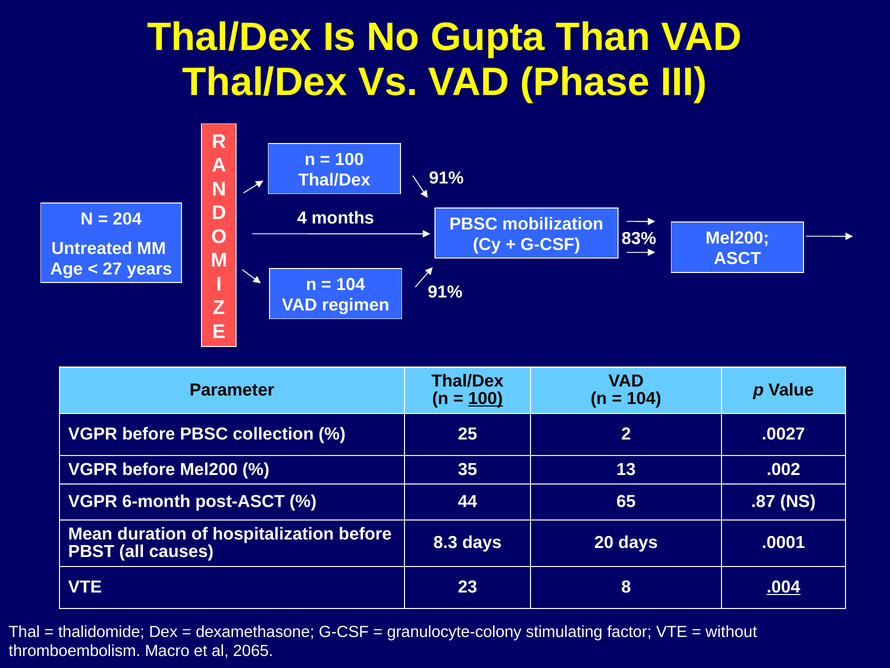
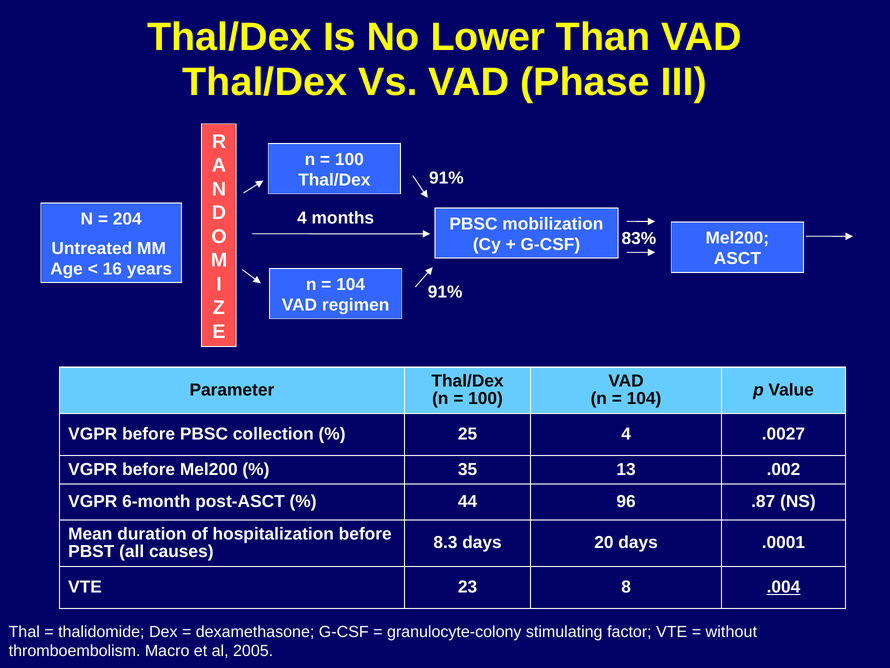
Gupta: Gupta -> Lower (488, 37)
27: 27 -> 16 (112, 269)
100 underline: present -> none (486, 398)
25 2: 2 -> 4 (626, 434)
65: 65 -> 96 (626, 501)
2065: 2065 -> 2005 (253, 651)
